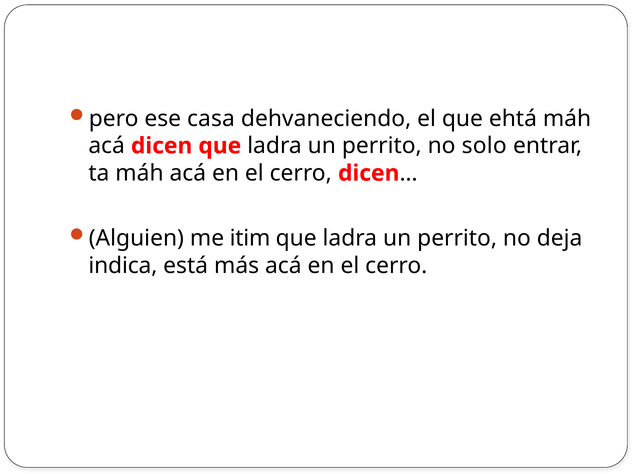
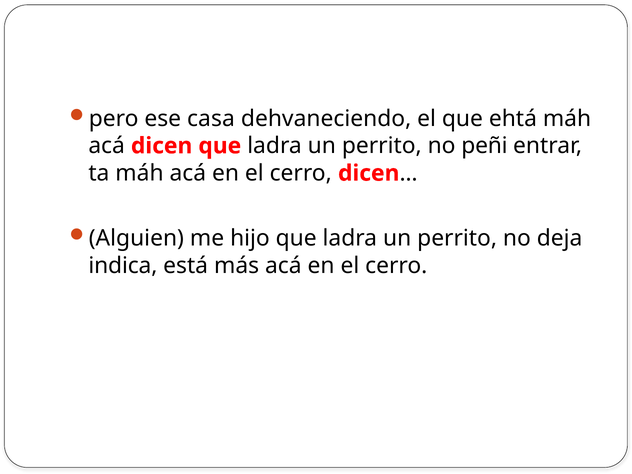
solo: solo -> peñi (484, 146)
itim: itim -> hijo (250, 238)
